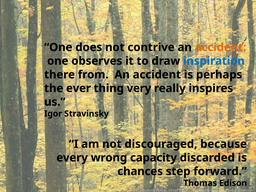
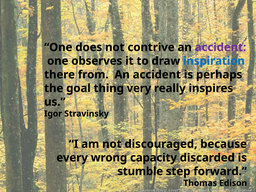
accident colour: orange -> purple (220, 47)
ever: ever -> goal (78, 88)
chances: chances -> stumble (140, 171)
